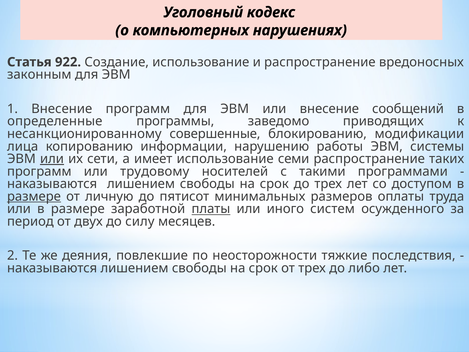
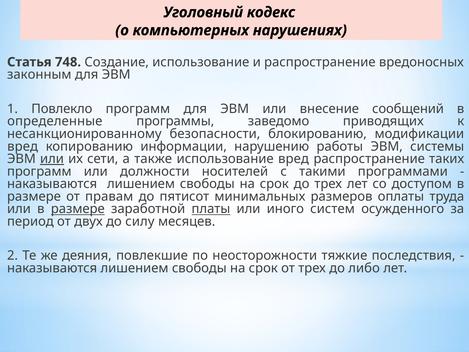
922: 922 -> 748 (68, 62)
1 Внесение: Внесение -> Повлекло (62, 109)
совершенные: совершенные -> безопасности (215, 134)
лица: лица -> вред (23, 146)
имеет: имеет -> также (153, 159)
использование семи: семи -> вред (294, 159)
трудовому: трудовому -> должности (155, 171)
размере underline: present -> none (34, 196)
личную: личную -> правам (109, 196)
размере underline: none -> present (78, 209)
